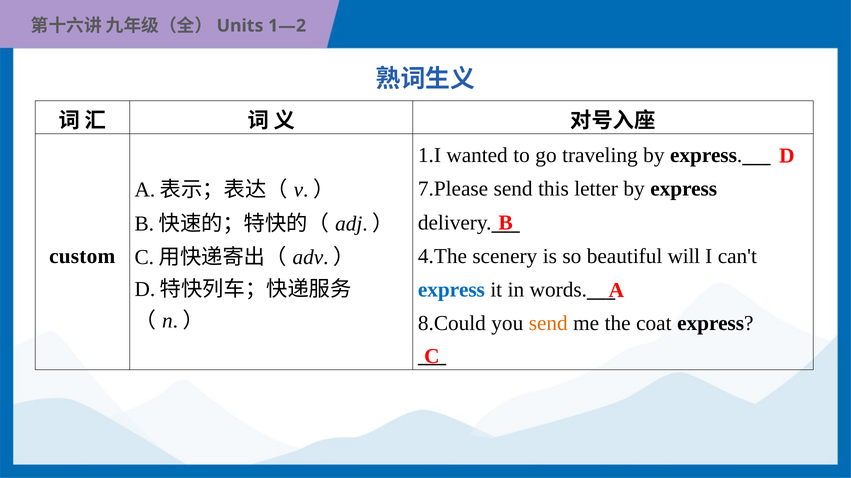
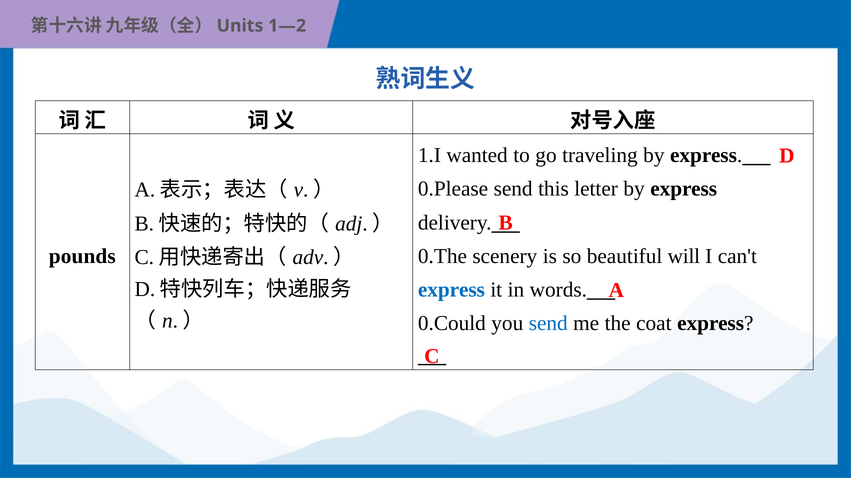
7.Please: 7.Please -> 0.Please (453, 189)
custom: custom -> pounds (82, 256)
4.The: 4.The -> 0.The (442, 257)
8.Could: 8.Could -> 0.Could (452, 324)
send colour: orange -> blue (548, 324)
